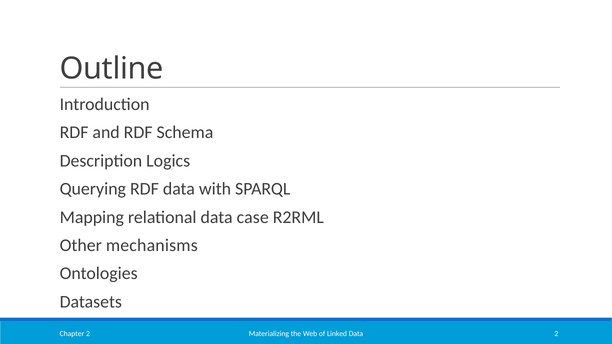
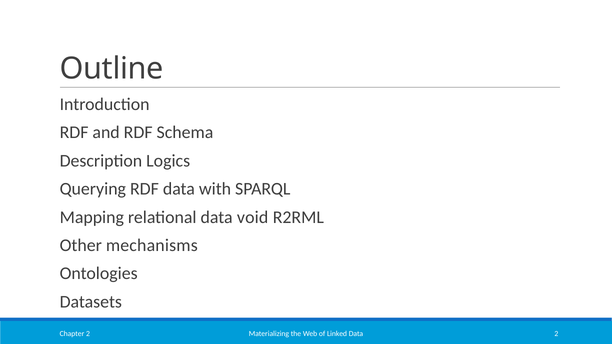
case: case -> void (253, 217)
